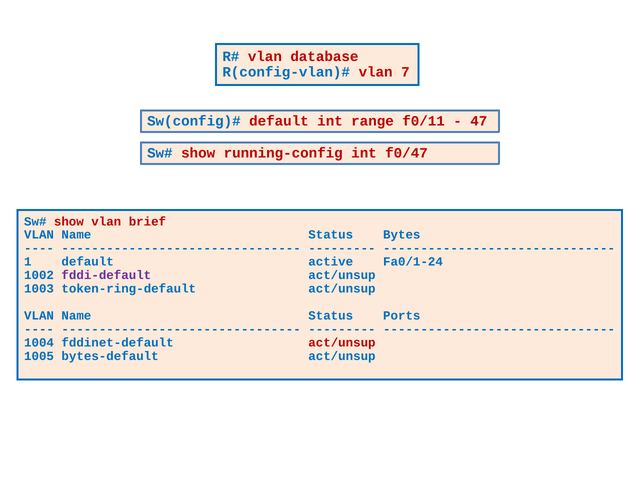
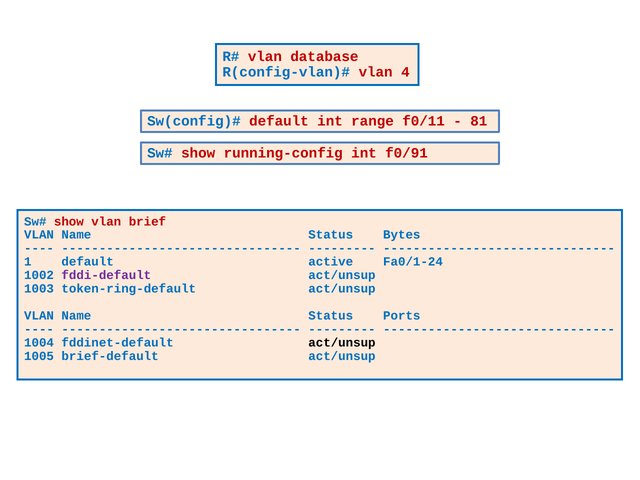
7: 7 -> 4 (405, 72)
47: 47 -> 81 (479, 121)
f0/47: f0/47 -> f0/91 (407, 153)
act/unsup colour: red -> black (342, 342)
bytes-default: bytes-default -> brief-default (110, 356)
